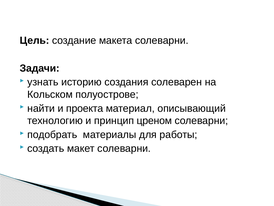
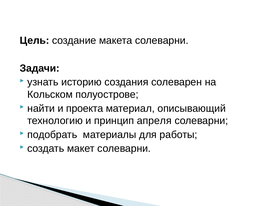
цреном: цреном -> апреля (154, 120)
